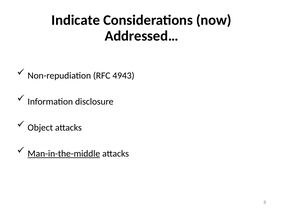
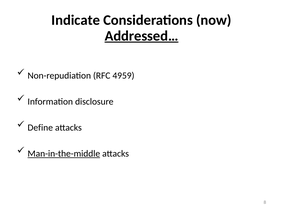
Addressed… underline: none -> present (141, 36)
4943: 4943 -> 4959 (123, 76)
Object: Object -> Define (40, 128)
